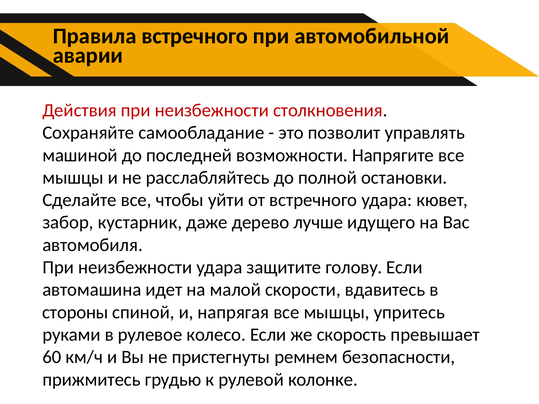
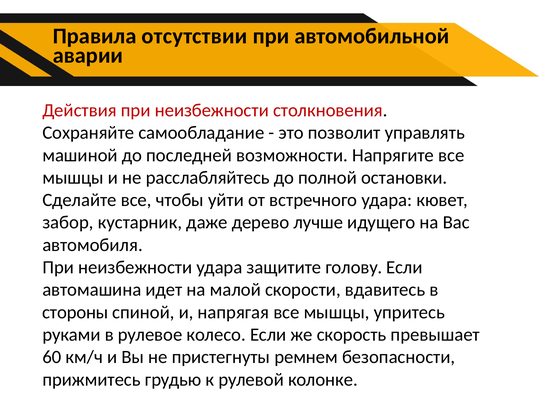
Правила встречного: встречного -> отсутствии (195, 36)
